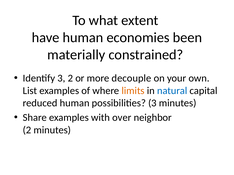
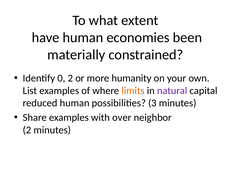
Identify 3: 3 -> 0 (61, 78)
decouple: decouple -> humanity (132, 78)
natural colour: blue -> purple (172, 91)
